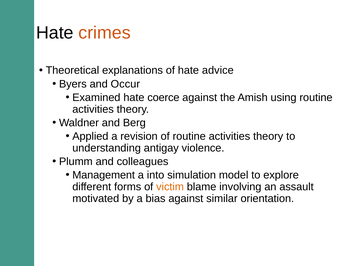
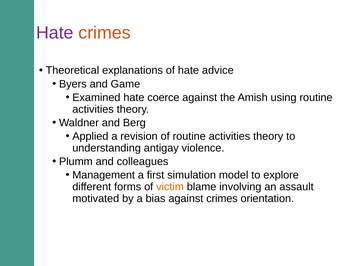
Hate colour: black -> purple (55, 33)
Occur: Occur -> Game (125, 84)
into: into -> first (156, 175)
against similar: similar -> crimes (222, 199)
